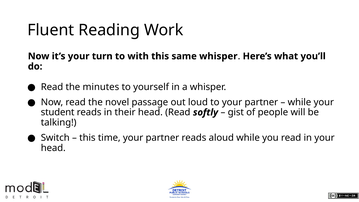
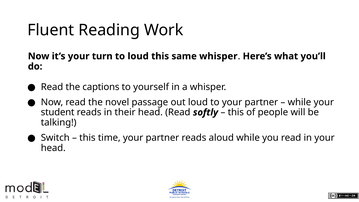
to with: with -> loud (138, 56)
minutes: minutes -> captions (101, 87)
gist: gist -> this (236, 112)
